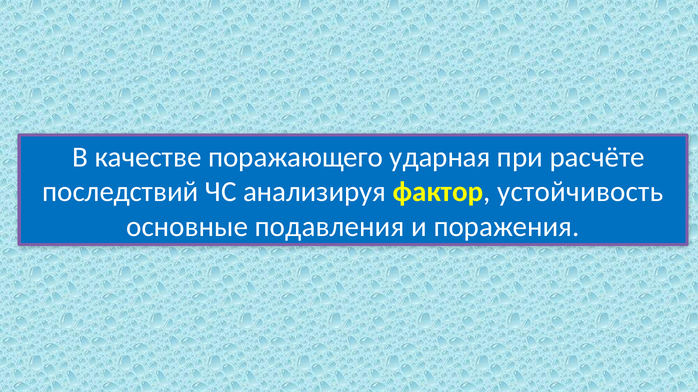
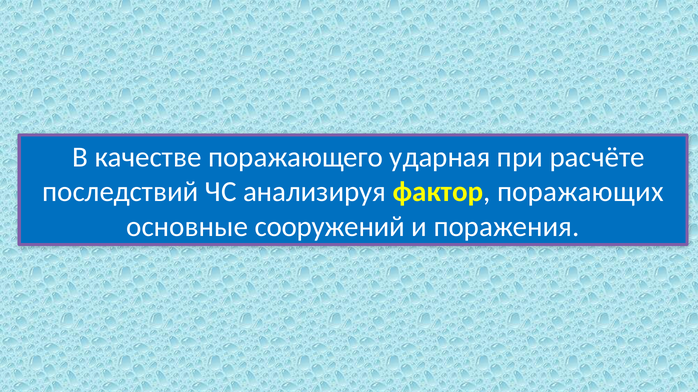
устойчивость: устойчивость -> поражающих (580, 192)
подавления: подавления -> сооружений (330, 227)
